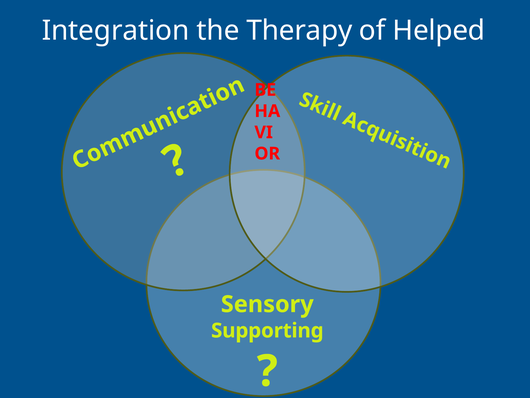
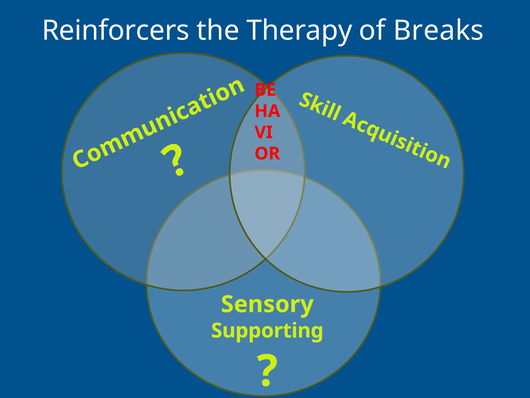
Integration: Integration -> Reinforcers (116, 31)
Helped: Helped -> Breaks (439, 31)
